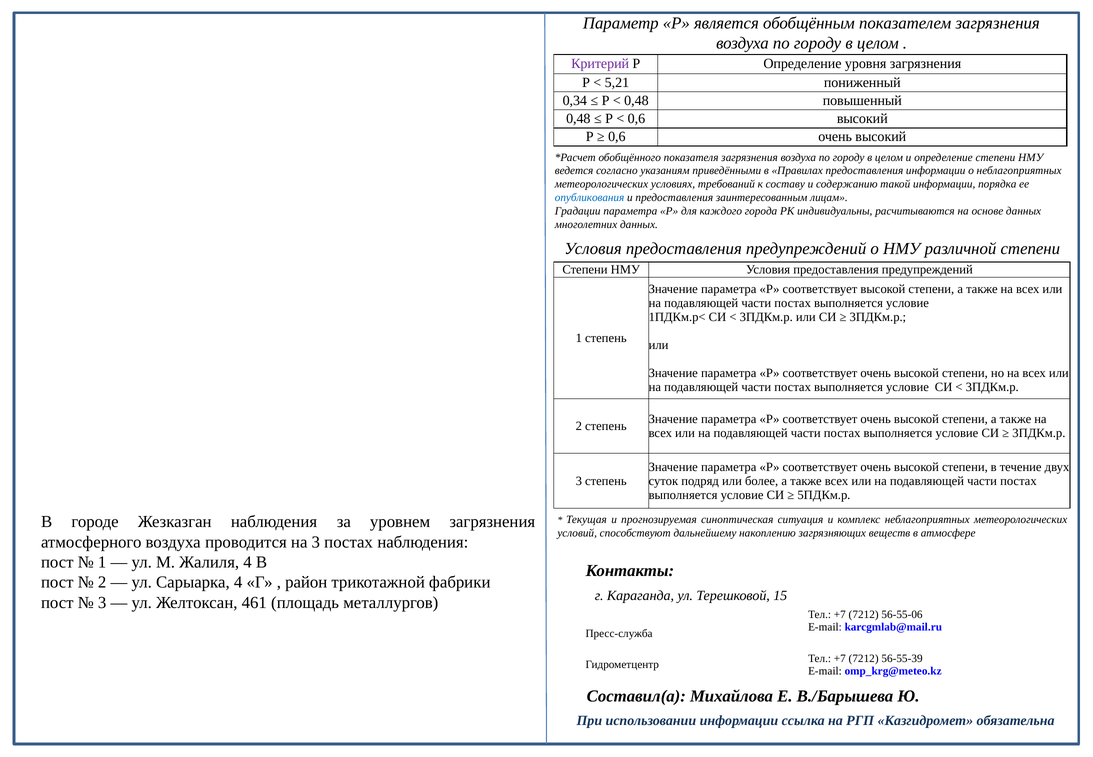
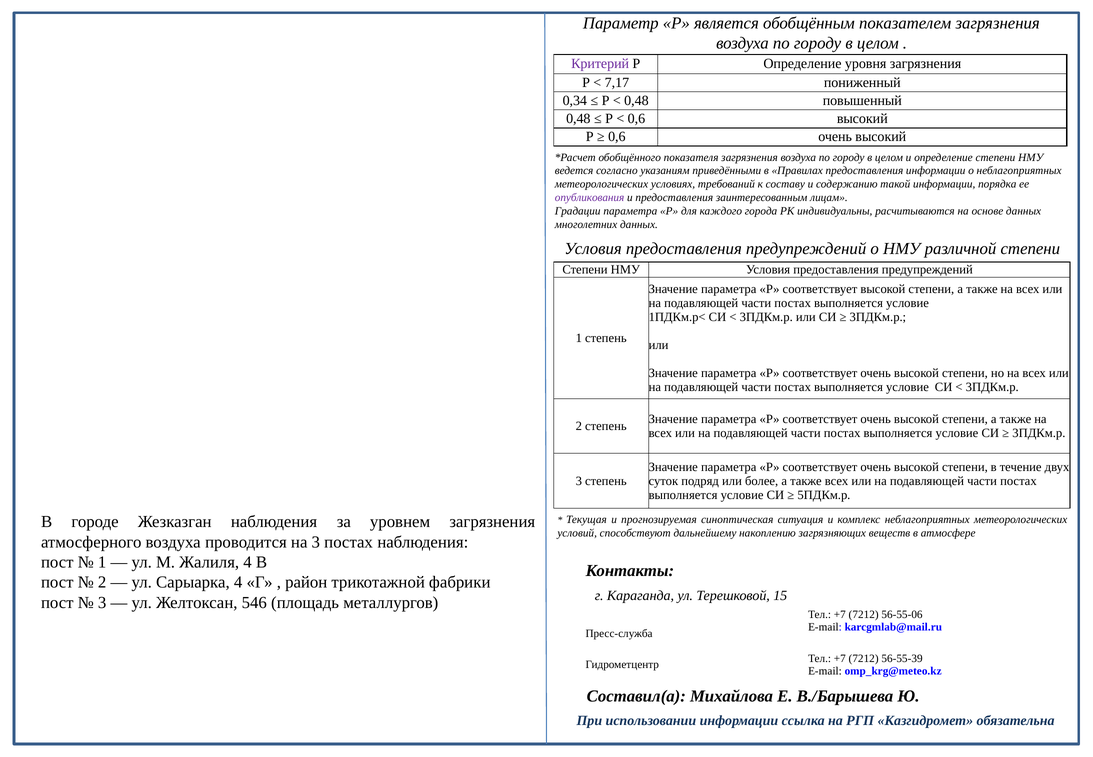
5,21: 5,21 -> 7,17 (617, 83)
опубликования colour: blue -> purple (590, 198)
461: 461 -> 546 (254, 602)
